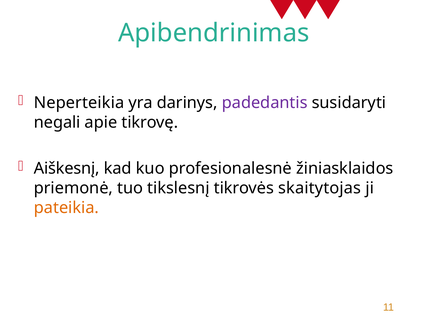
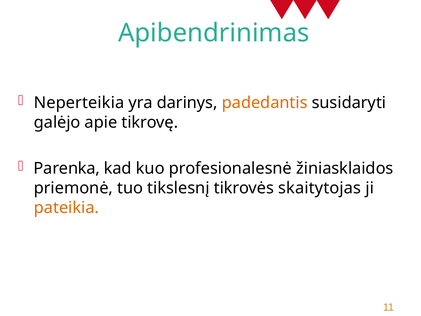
padedantis colour: purple -> orange (265, 103)
negali: negali -> galėjo (57, 122)
Aiškesnį: Aiškesnį -> Parenka (67, 168)
